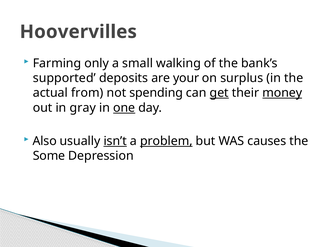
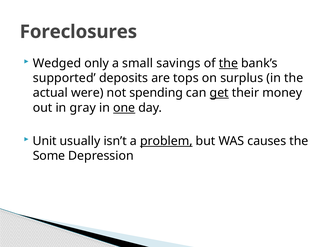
Hoovervilles: Hoovervilles -> Foreclosures (78, 32)
Farming: Farming -> Wedged (57, 63)
walking: walking -> savings (178, 63)
the underline: none -> present (228, 63)
your: your -> tops (186, 78)
from: from -> were (87, 93)
money underline: present -> none (282, 93)
Also: Also -> Unit (45, 141)
isn’t underline: present -> none (115, 141)
